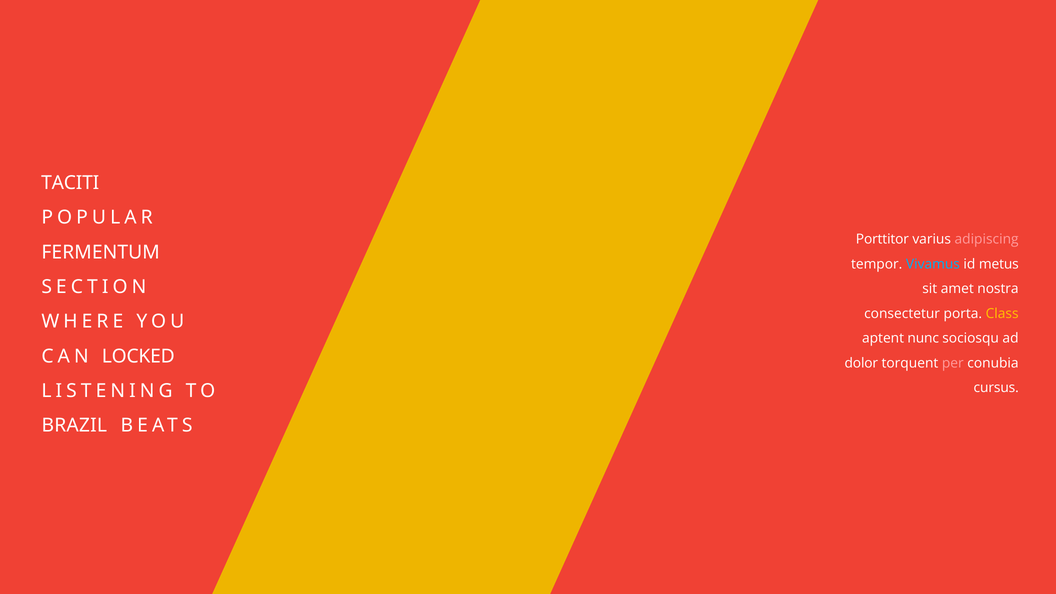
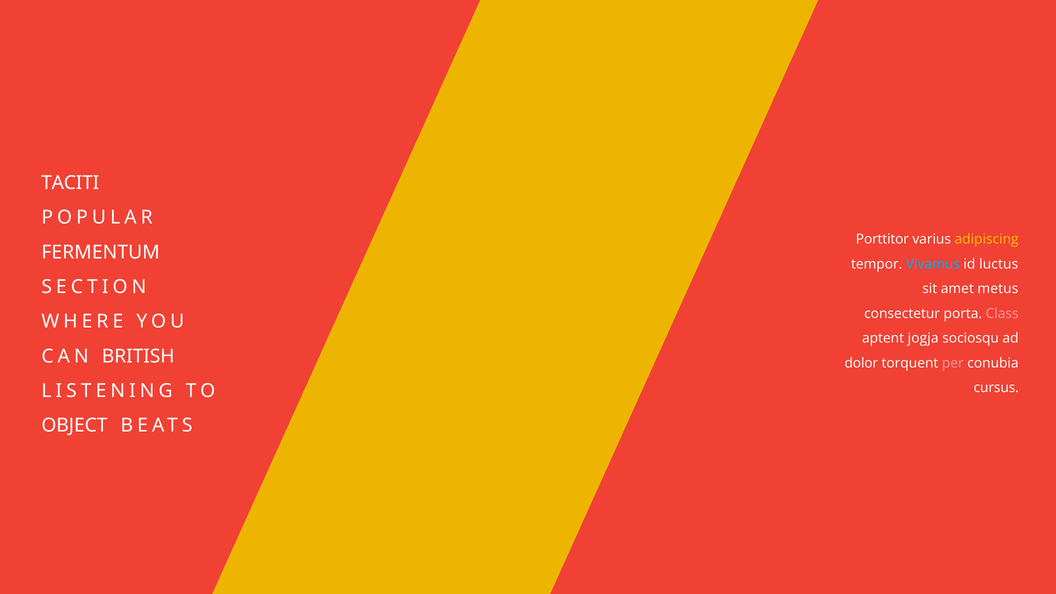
adipiscing colour: pink -> yellow (987, 239)
metus: metus -> luctus (999, 264)
nostra: nostra -> metus (998, 289)
Class colour: yellow -> pink (1002, 314)
nunc: nunc -> jogja (923, 338)
LOCKED: LOCKED -> BRITISH (138, 356)
BRAZIL: BRAZIL -> OBJECT (74, 426)
